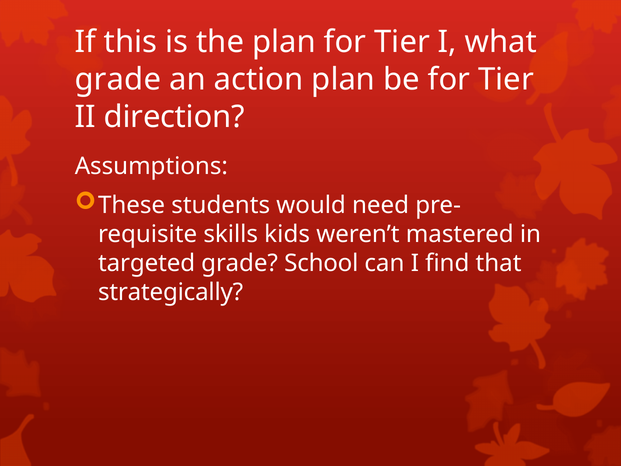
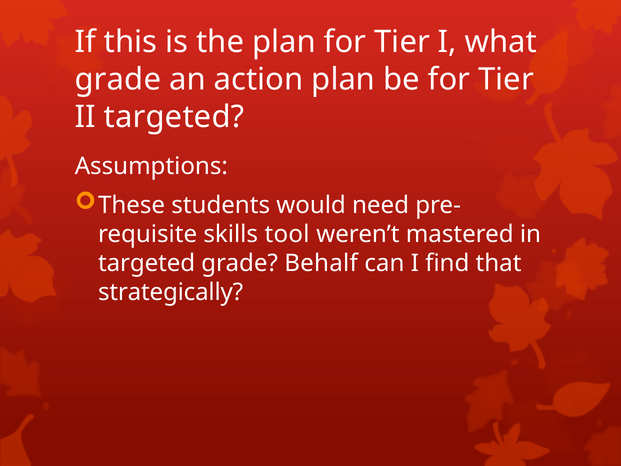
II direction: direction -> targeted (174, 117)
kids: kids -> tool (287, 234)
School: School -> Behalf (321, 263)
